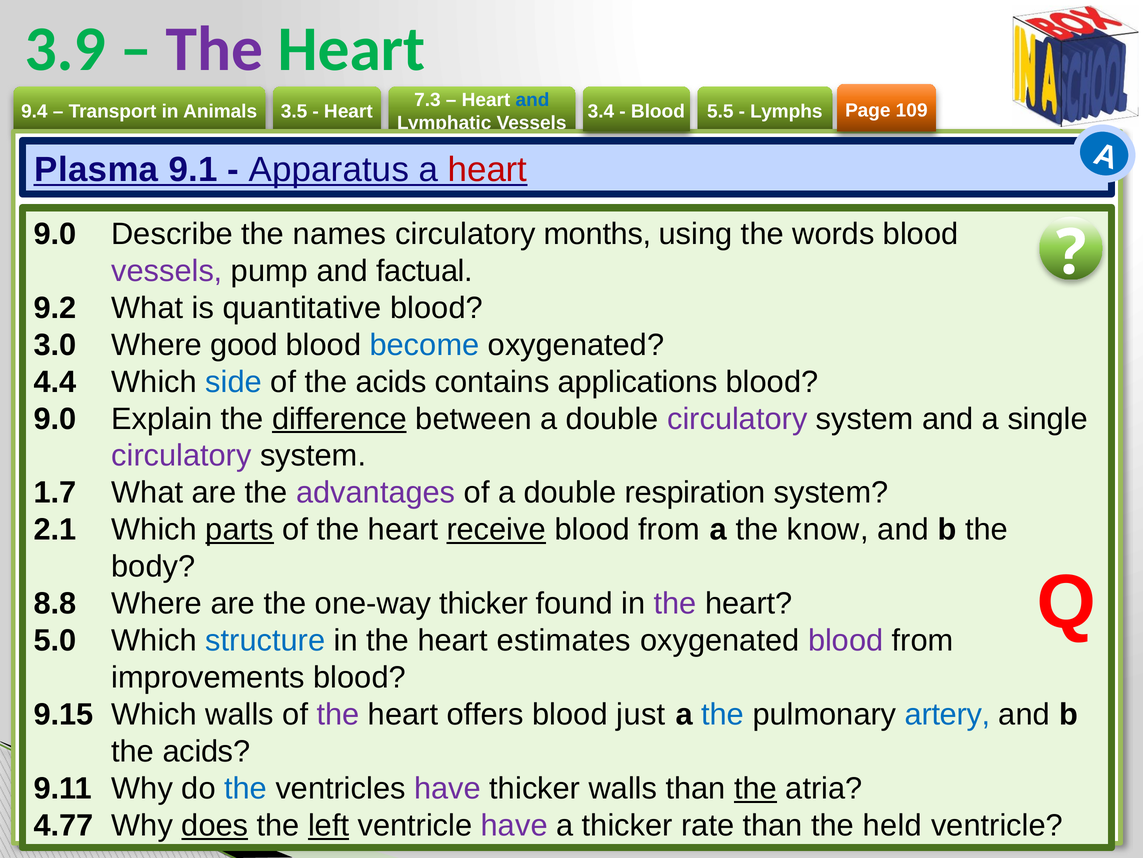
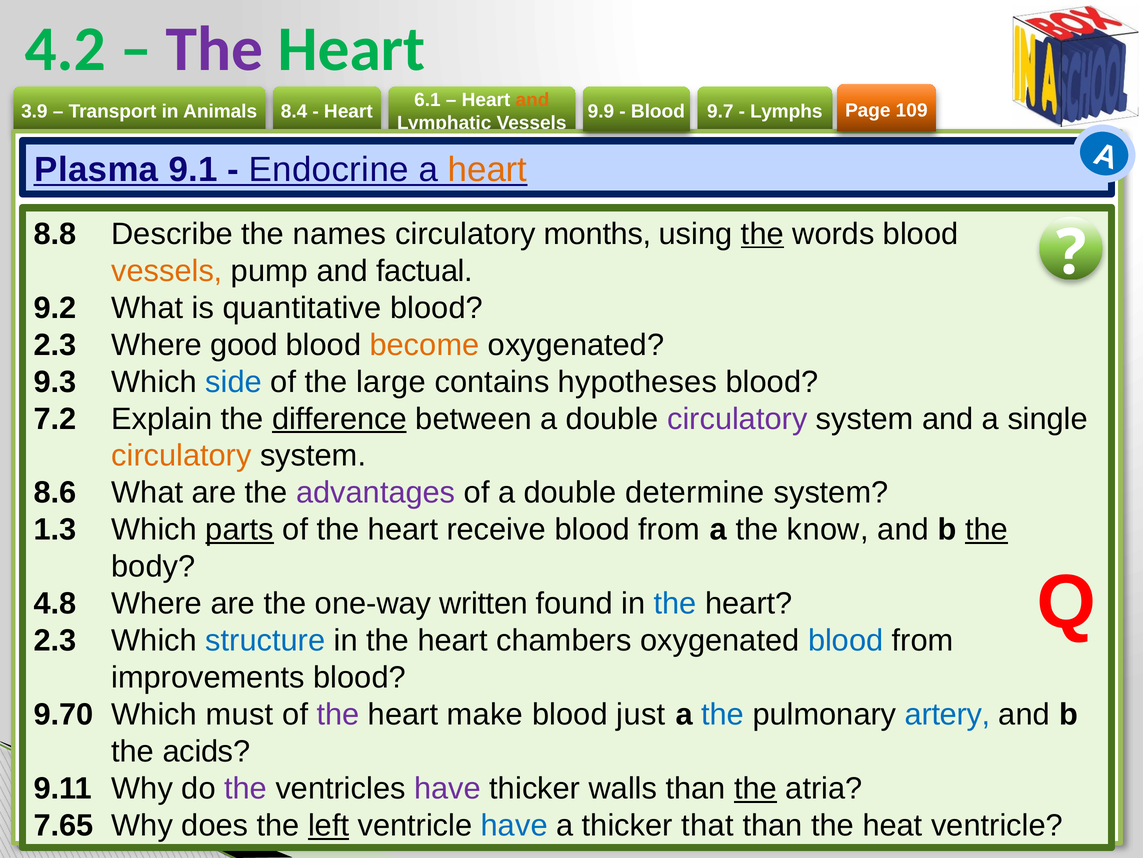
3.9: 3.9 -> 4.2 (65, 49)
7.3: 7.3 -> 6.1 (427, 100)
and colour: blue -> orange (532, 100)
9.4: 9.4 -> 3.9 (34, 111)
3.5: 3.5 -> 8.4 (294, 111)
3.4: 3.4 -> 9.9 (601, 111)
5.5: 5.5 -> 9.7 (720, 111)
Apparatus: Apparatus -> Endocrine (329, 170)
heart colour: red -> orange (487, 170)
9.0: 9.0 -> 8.8 (55, 234)
the underline: none -> present (762, 234)
vessels colour: purple -> orange (167, 271)
3.0: 3.0 -> 2.3 (55, 345)
become colour: blue -> orange (425, 345)
4.4: 4.4 -> 9.3 (55, 382)
of the acids: acids -> large (391, 382)
applications: applications -> hypotheses (637, 382)
9.0: 9.0 -> 7.2 (55, 418)
circulatory colour: purple -> orange (181, 455)
1.7: 1.7 -> 8.6 (55, 492)
respiration: respiration -> determine (695, 492)
2.1: 2.1 -> 1.3 (55, 529)
receive underline: present -> none (496, 529)
the underline: none -> present (986, 529)
8.8: 8.8 -> 4.8 (55, 603)
one-way thicker: thicker -> written (484, 603)
the colour: purple -> blue (675, 603)
5.0: 5.0 -> 2.3 (55, 640)
estimates: estimates -> chambers (564, 640)
blood colour: purple -> blue (846, 640)
9.15: 9.15 -> 9.70 (64, 714)
Which walls: walls -> must (239, 714)
offers: offers -> make (485, 714)
the colour: blue -> purple (246, 788)
4.77: 4.77 -> 7.65 (64, 825)
does underline: present -> none (215, 825)
have colour: purple -> blue (514, 825)
rate: rate -> that (707, 825)
held: held -> heat (893, 825)
